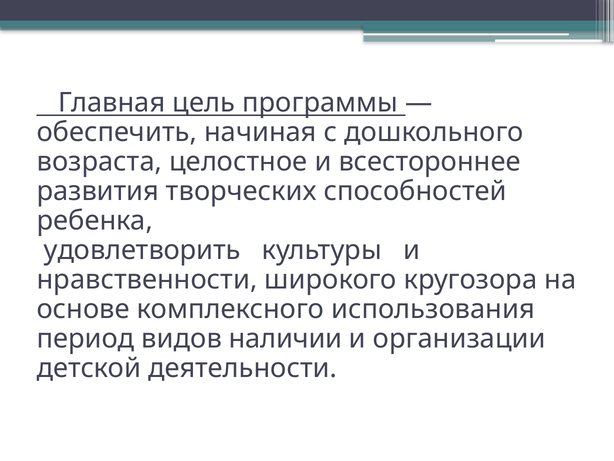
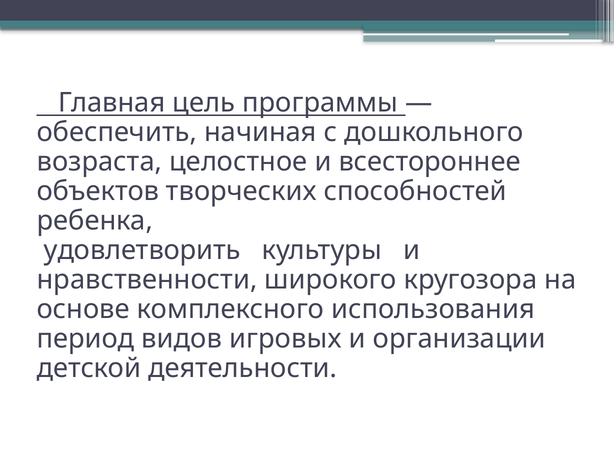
развития: развития -> объектов (98, 191)
наличии: наличии -> игровых (285, 339)
